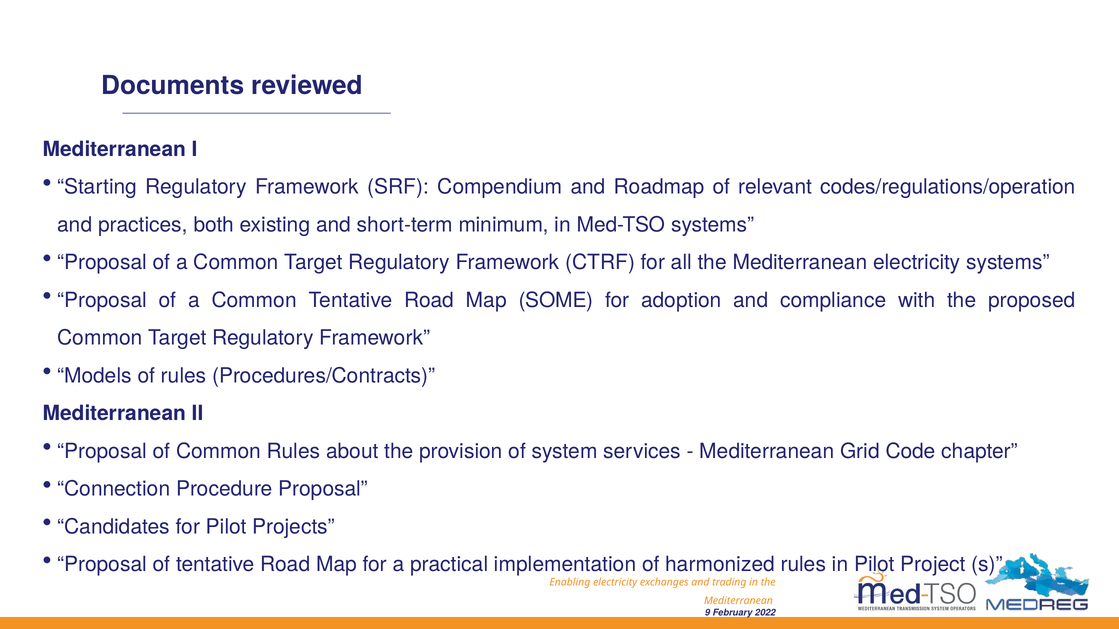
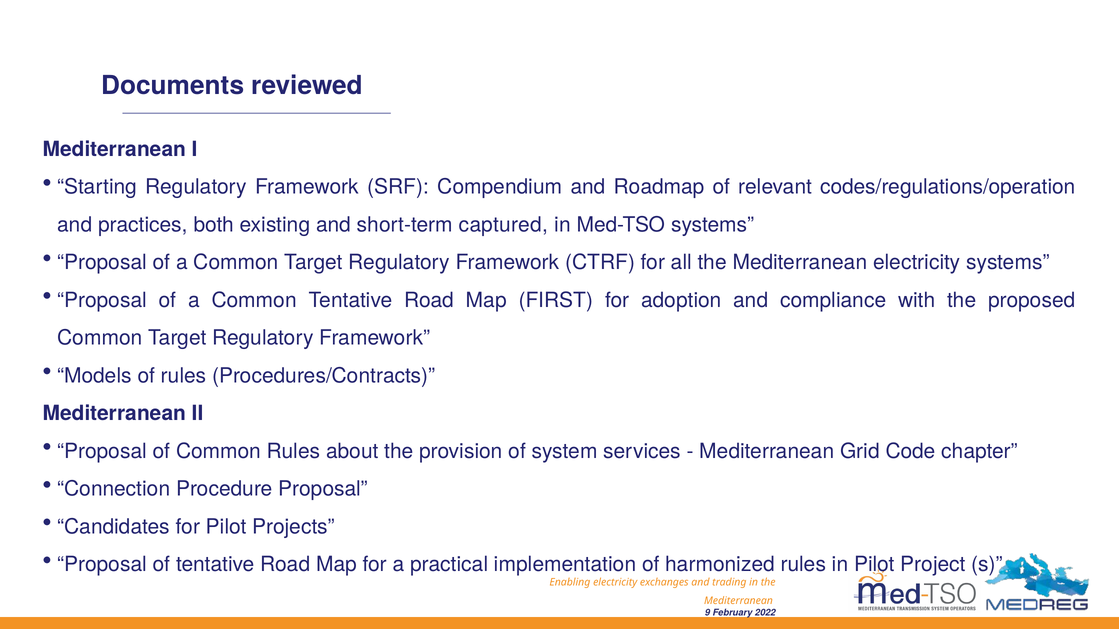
minimum: minimum -> captured (503, 225)
SOME: SOME -> FIRST (556, 300)
